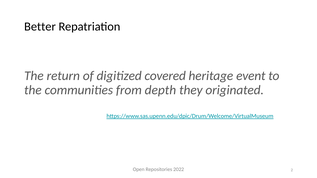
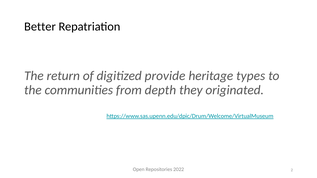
covered: covered -> provide (165, 76)
event: event -> types (251, 76)
